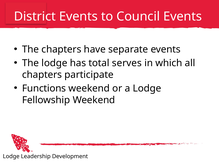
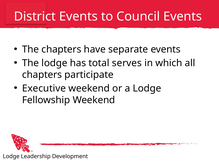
Functions: Functions -> Executive (44, 88)
